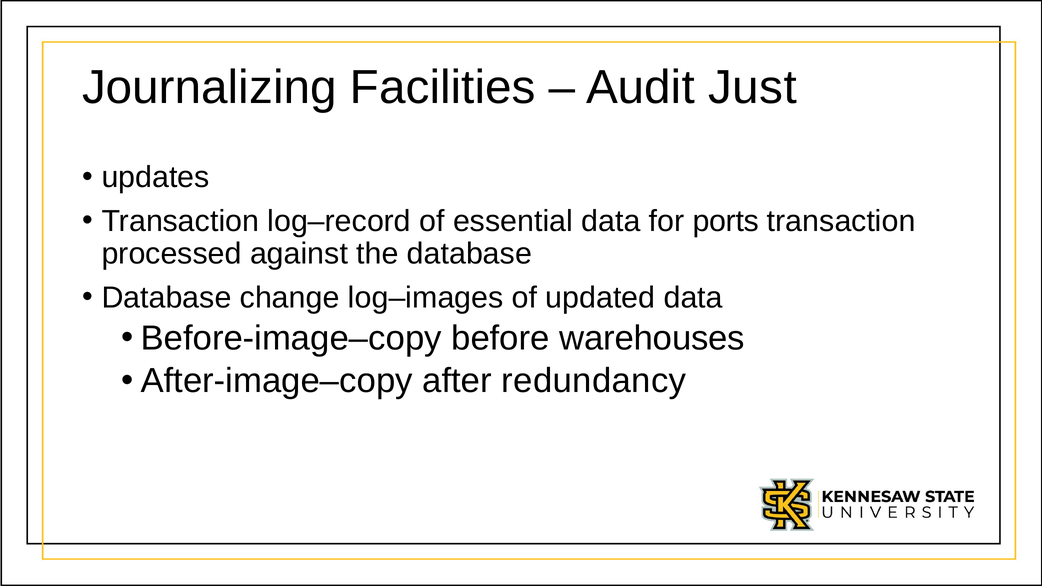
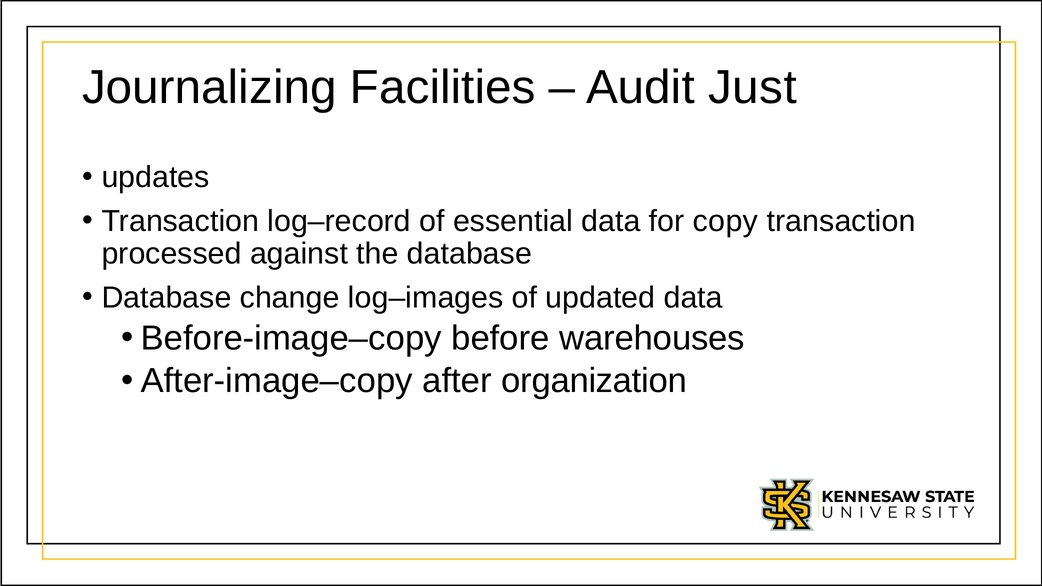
ports: ports -> copy (726, 221)
redundancy: redundancy -> organization (594, 381)
